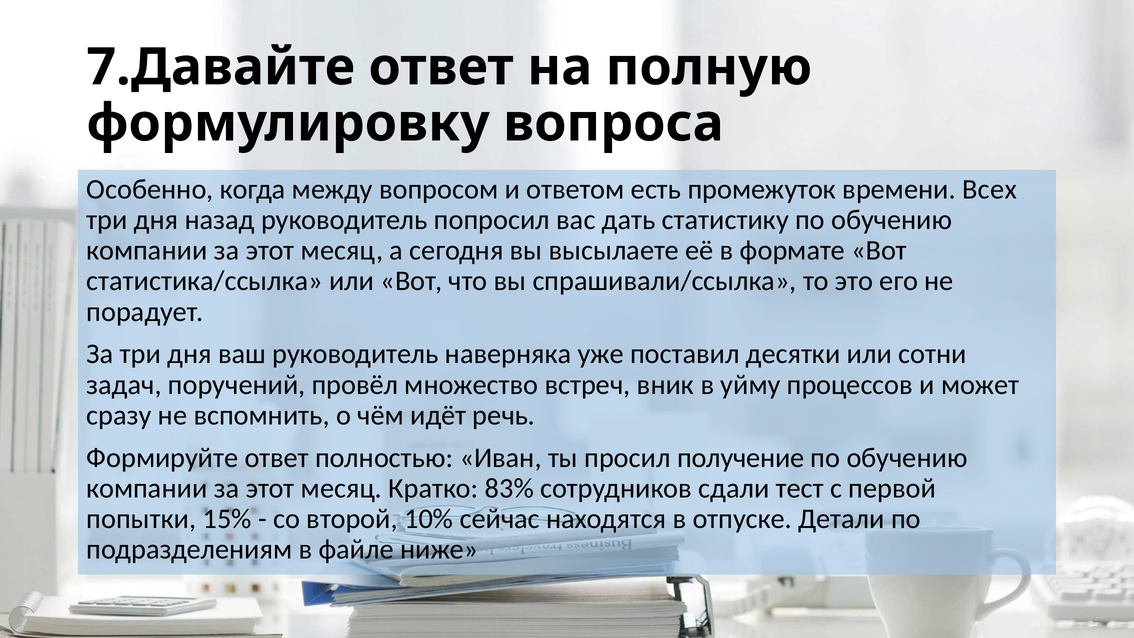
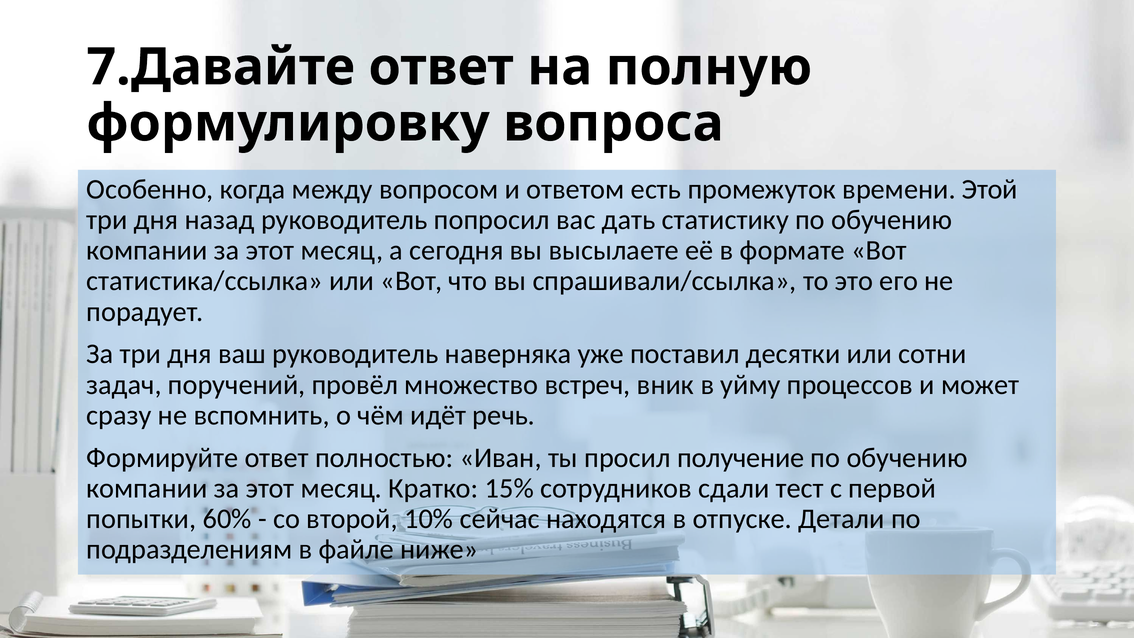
Всех: Всех -> Этой (990, 189)
83%: 83% -> 15% (509, 488)
15%: 15% -> 60% (227, 519)
